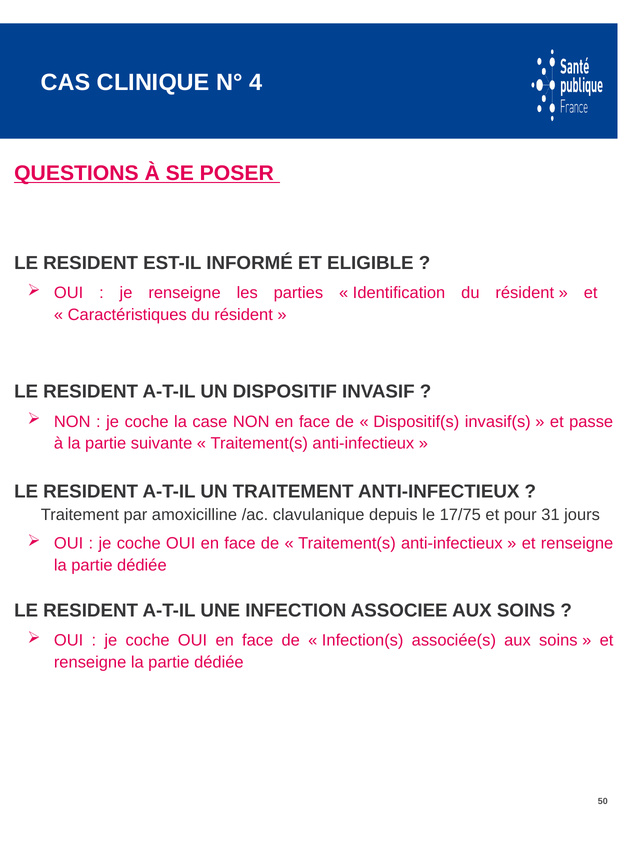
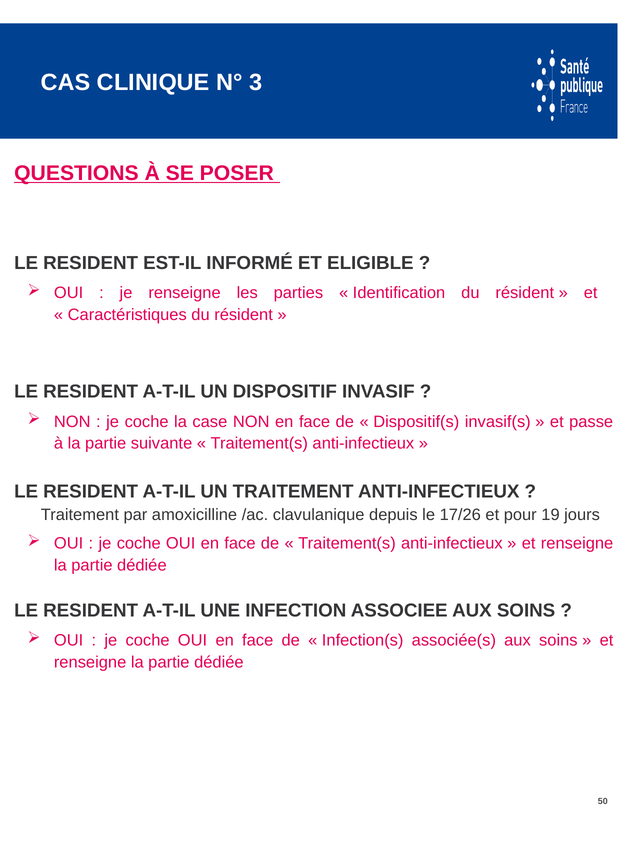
4: 4 -> 3 (256, 83)
17/75: 17/75 -> 17/26 (460, 515)
31: 31 -> 19 (551, 515)
